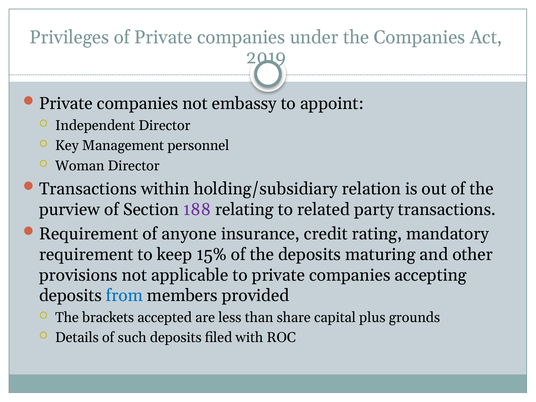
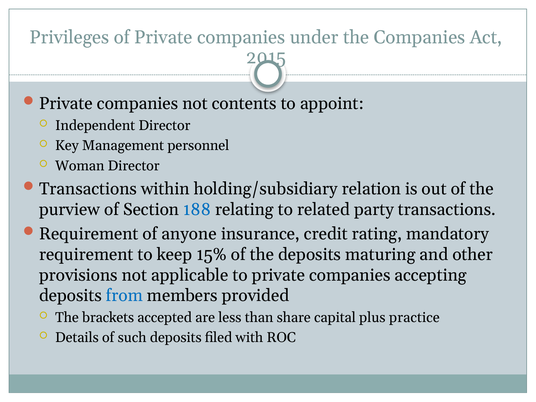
2019: 2019 -> 2015 (266, 57)
embassy: embassy -> contents (244, 104)
188 colour: purple -> blue (197, 209)
grounds: grounds -> practice (414, 317)
